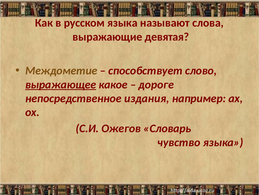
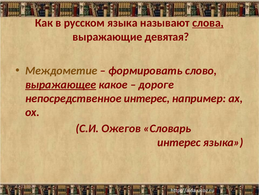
слова underline: none -> present (208, 23)
способствует: способствует -> формировать (145, 70)
непосредственное издания: издания -> интерес (147, 98)
чувство: чувство -> интерес (179, 142)
